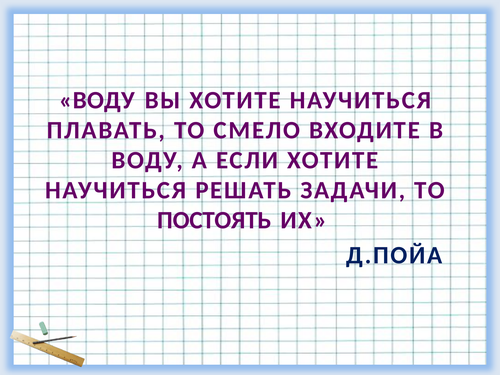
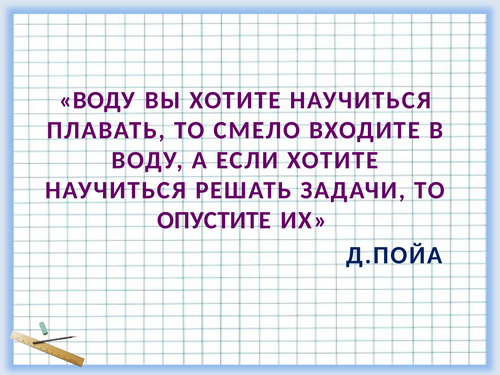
ПОСТОЯТЬ: ПОСТОЯТЬ -> ОПУСТИТЕ (214, 220)
